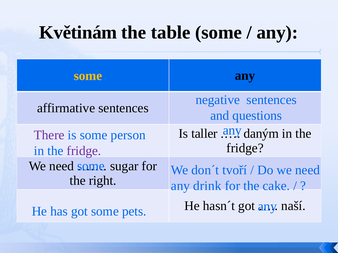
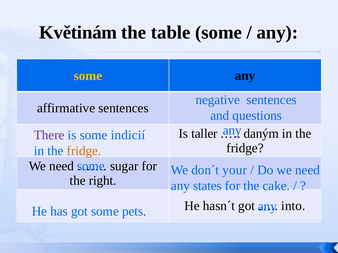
person: person -> indicií (128, 135)
fridge colour: purple -> orange (84, 151)
tvoří: tvoří -> your (235, 170)
drink: drink -> states (207, 186)
naší: naší -> into (293, 206)
